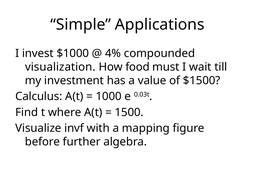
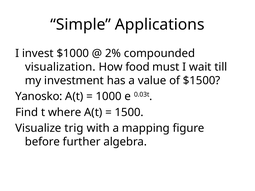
4%: 4% -> 2% (113, 53)
Calculus: Calculus -> Yanosko (39, 97)
invf: invf -> trig (74, 128)
